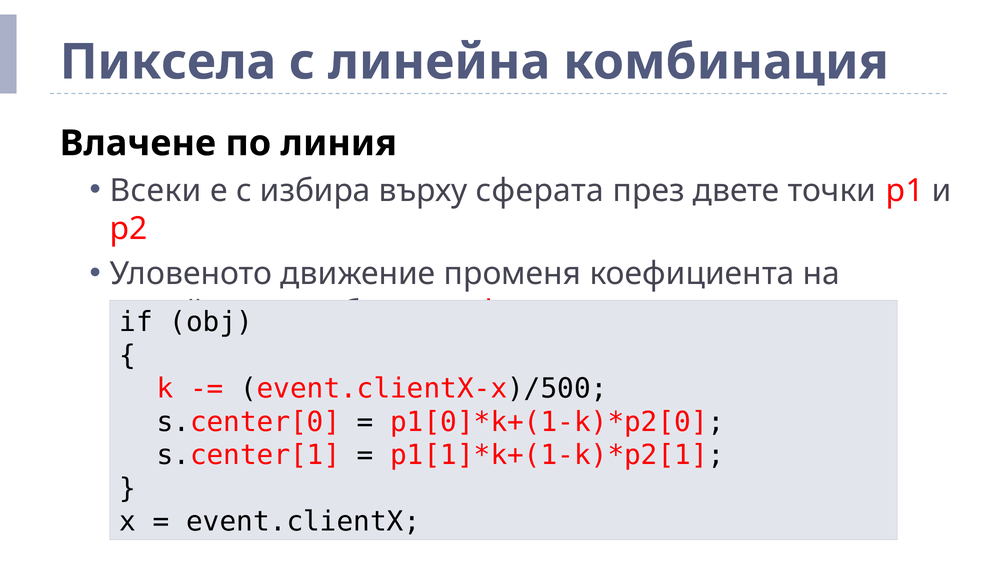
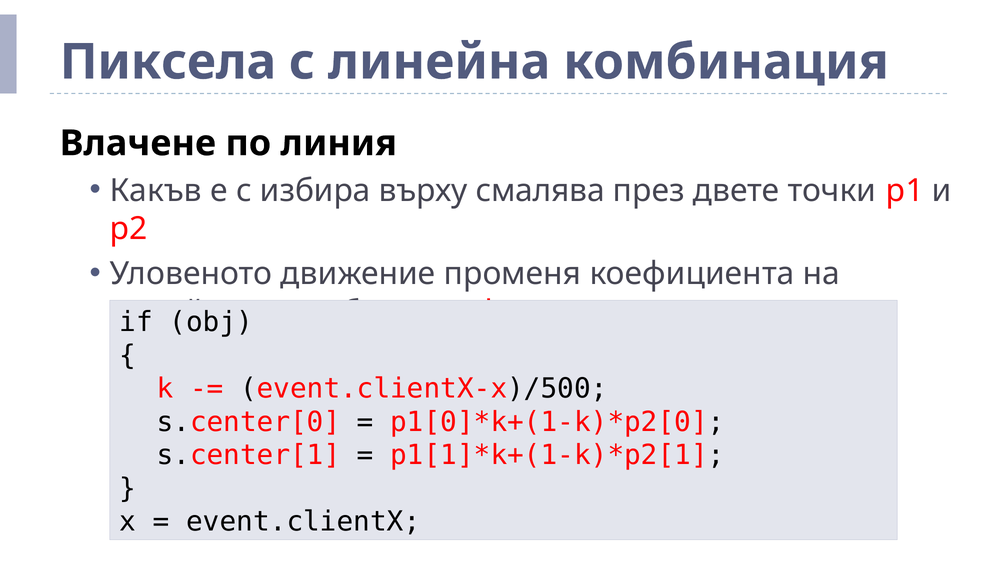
Всеки: Всеки -> Какъв (156, 191)
сферата: сферата -> смалява (540, 191)
